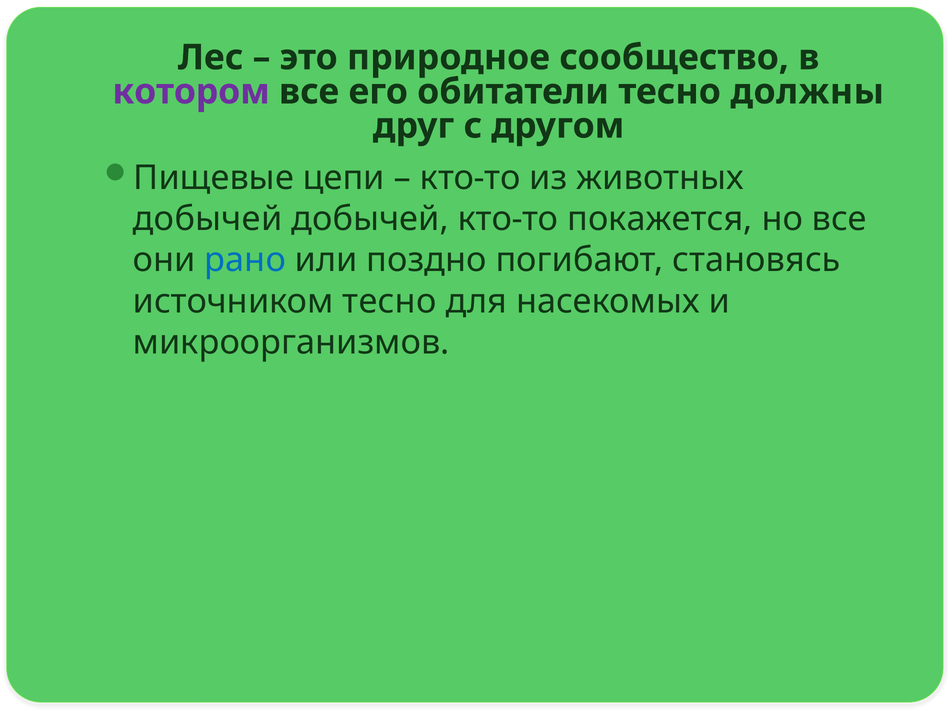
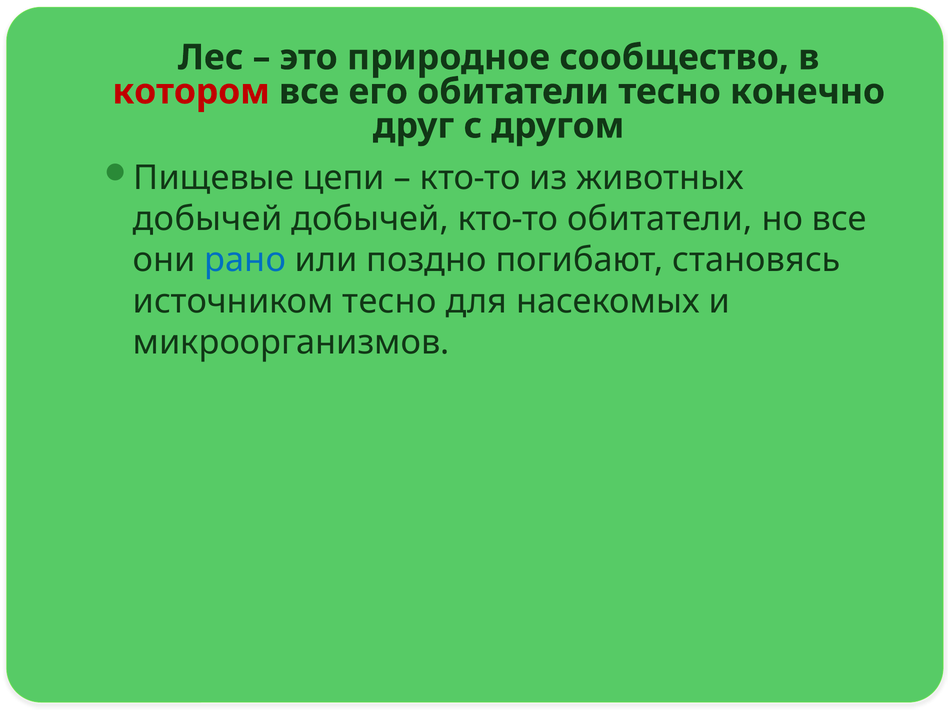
котором colour: purple -> red (191, 92)
должны: должны -> конечно (808, 92)
кто-то покажется: покажется -> обитатели (660, 219)
